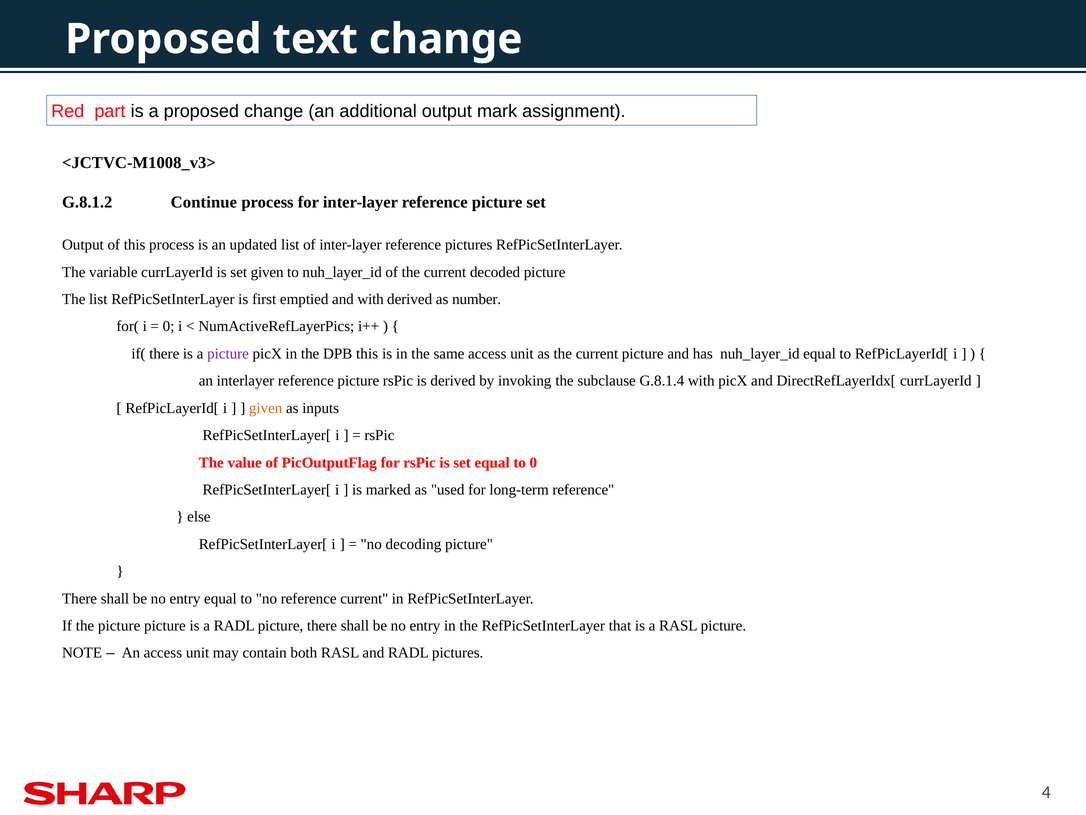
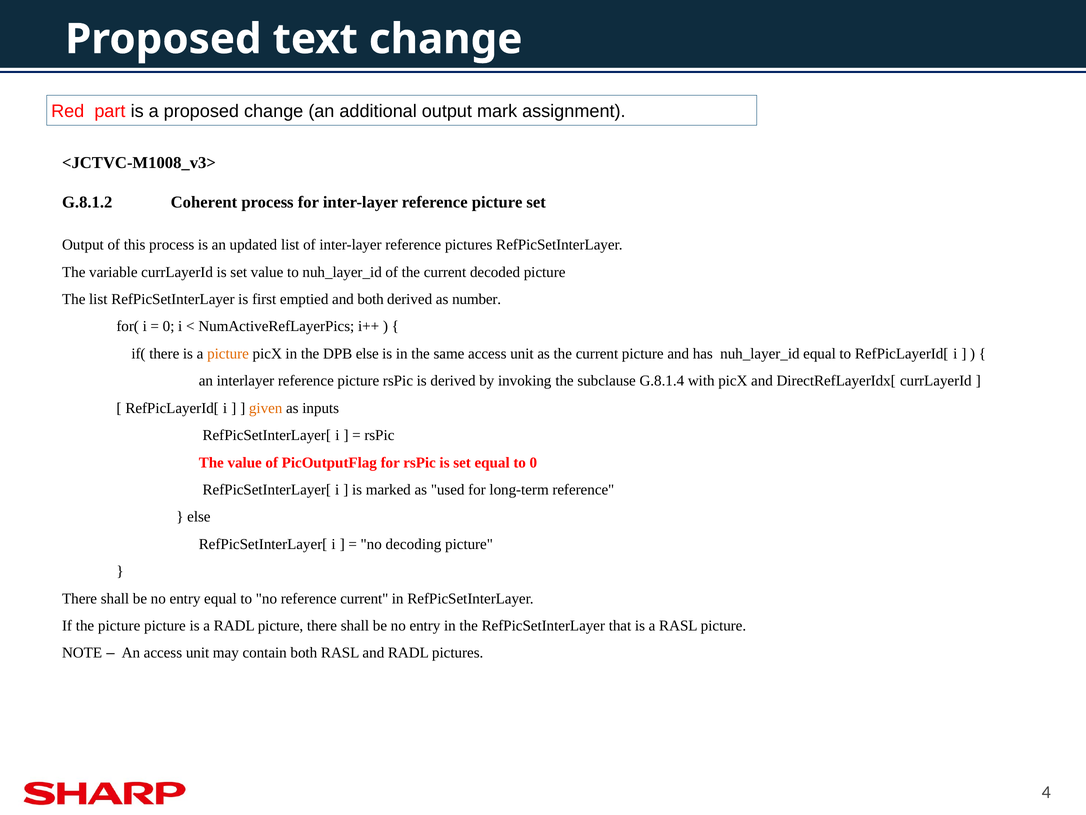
Continue: Continue -> Coherent (204, 202)
set given: given -> value (267, 272)
and with: with -> both (371, 299)
picture colour: purple -> orange (228, 353)
DPB this: this -> else (367, 353)
